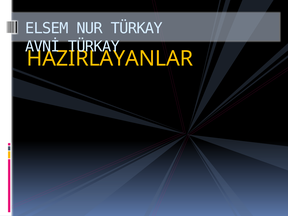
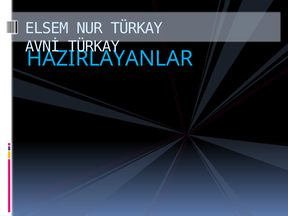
HAZIRLAYANLAR colour: yellow -> light blue (110, 58)
